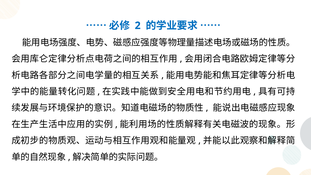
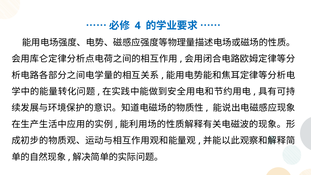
2: 2 -> 4 (138, 26)
